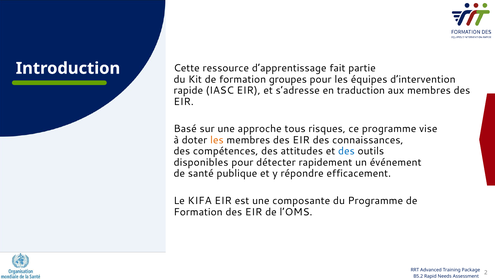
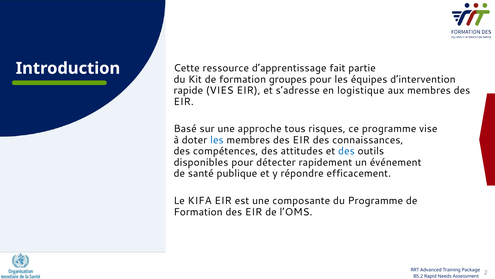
IASC: IASC -> VIES (220, 90)
traduction: traduction -> logistique (361, 90)
les colour: orange -> blue (217, 140)
